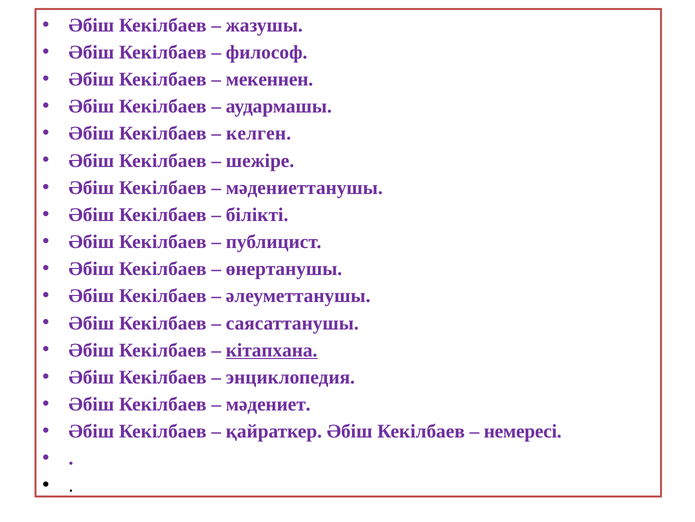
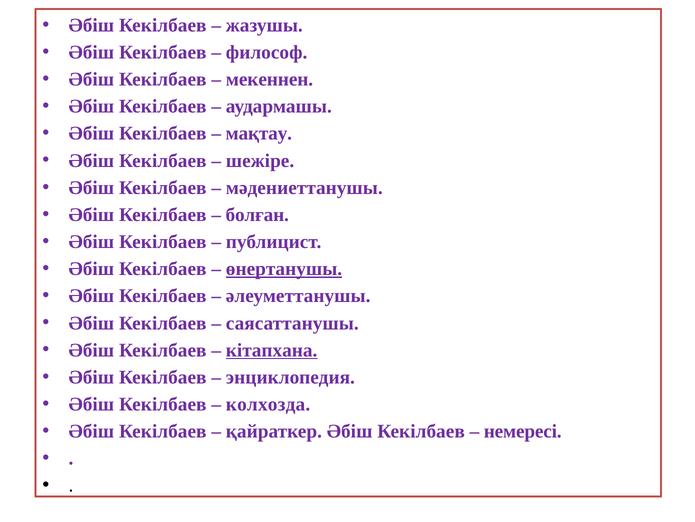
келген: келген -> мақтау (259, 133)
білікті: білікті -> болған (257, 215)
өнертанушы underline: none -> present (284, 269)
мәдениет: мәдениет -> колхозда (268, 404)
